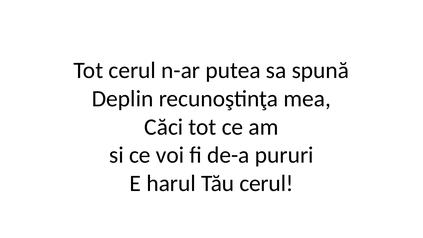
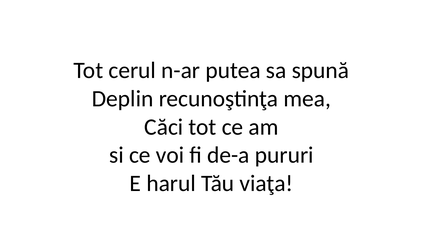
Tău cerul: cerul -> viaţa (266, 183)
